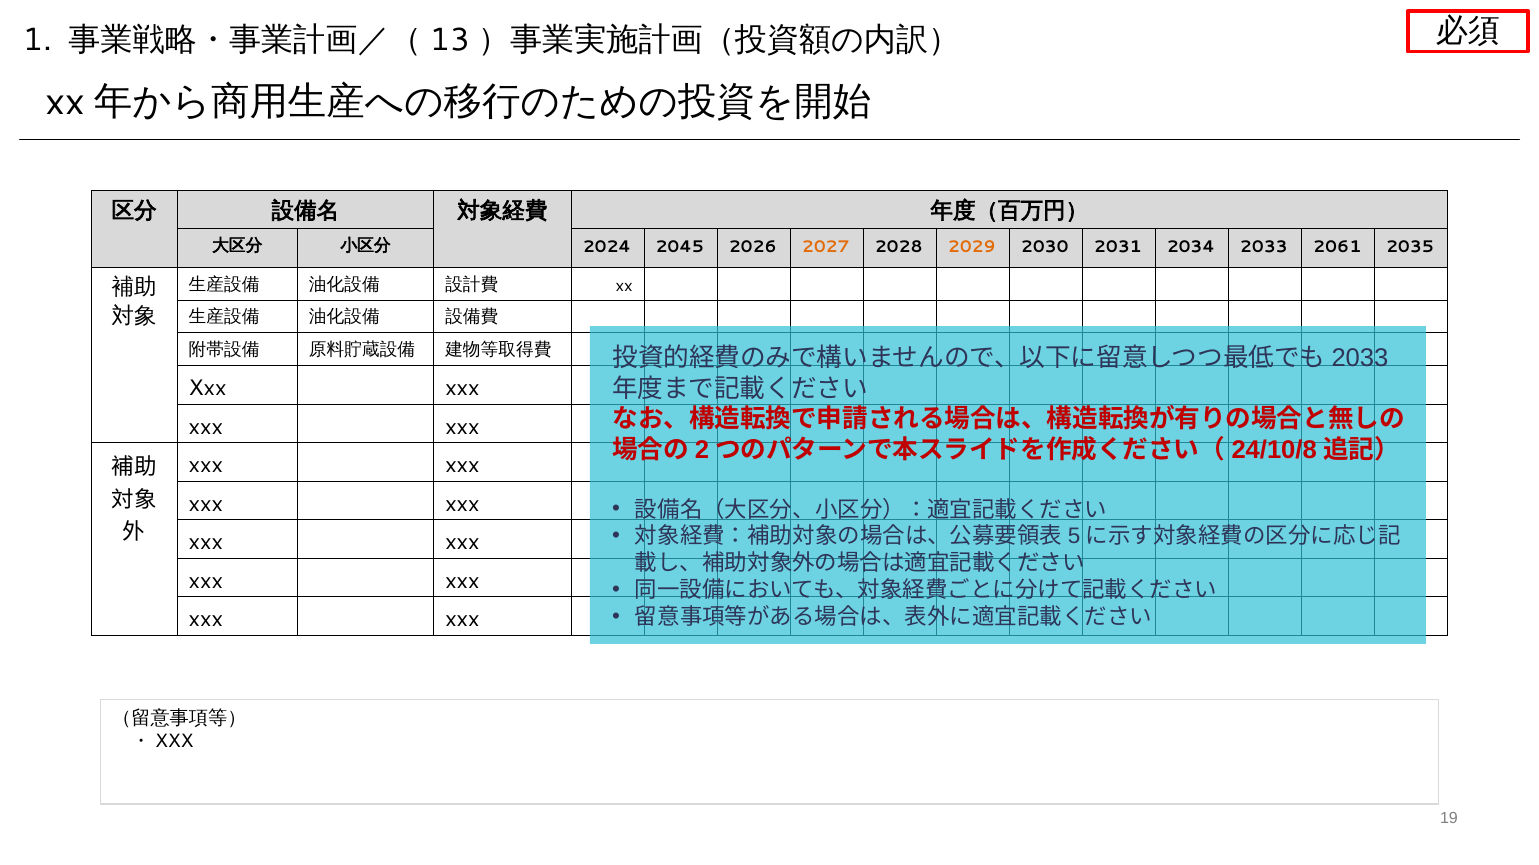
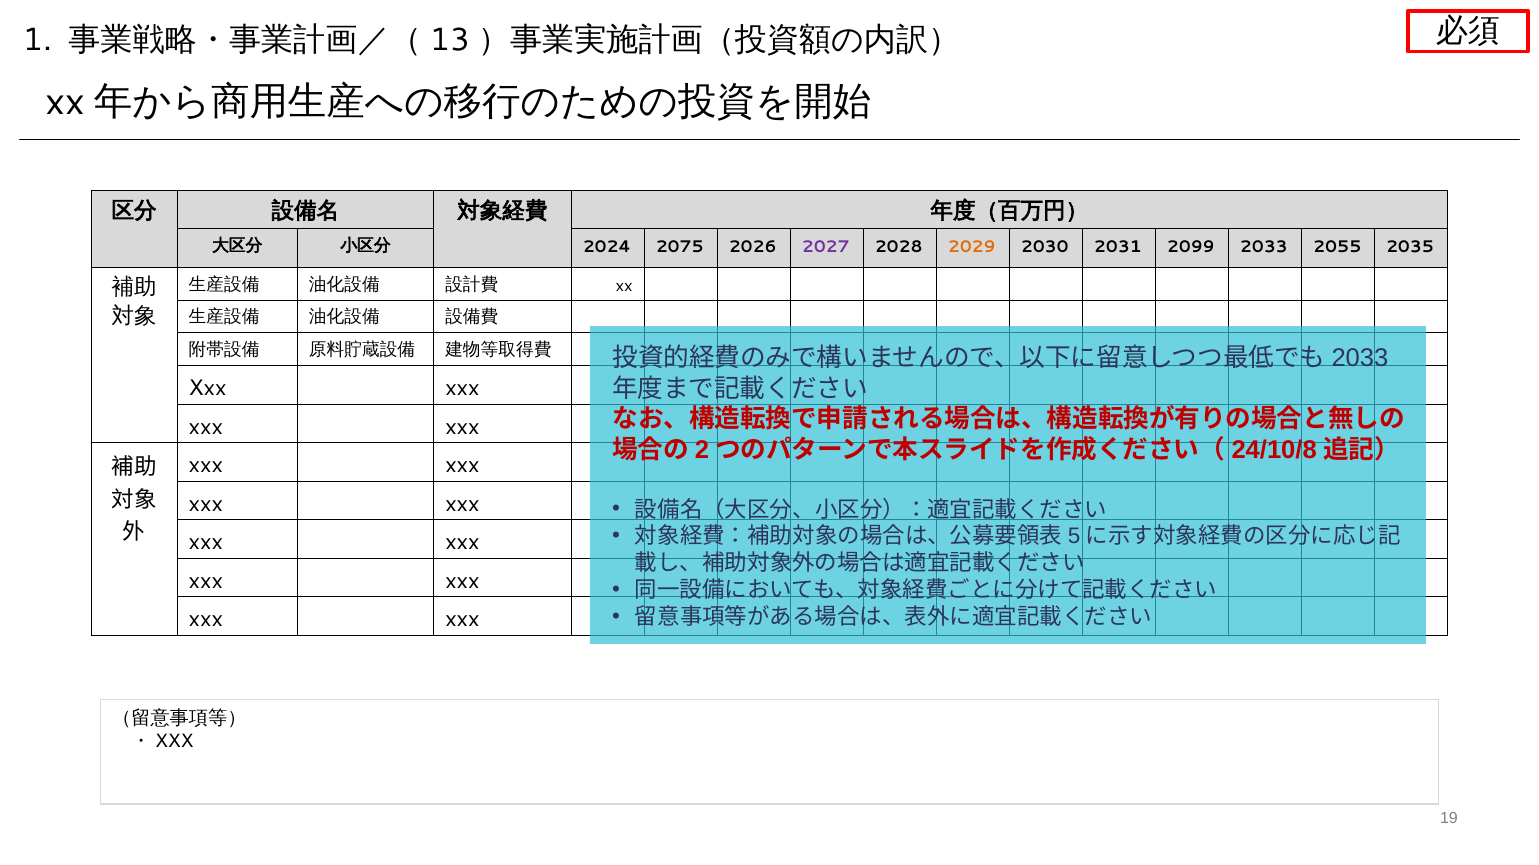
2045: 2045 -> 2075 (680, 247)
2027 colour: orange -> purple (826, 247)
2034: 2034 -> 2099 (1191, 247)
2061: 2061 -> 2055 (1337, 247)
